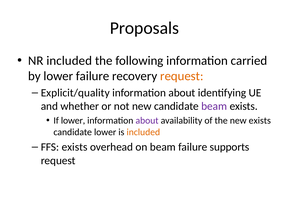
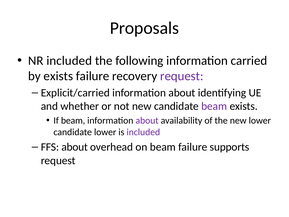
by lower: lower -> exists (58, 76)
request colour: orange -> purple (182, 76)
Explicit/quality: Explicit/quality -> Explicit/carried (75, 93)
If lower: lower -> beam (73, 120)
new exists: exists -> lower (260, 120)
included colour: orange -> purple (143, 132)
FFS exists: exists -> about (75, 147)
